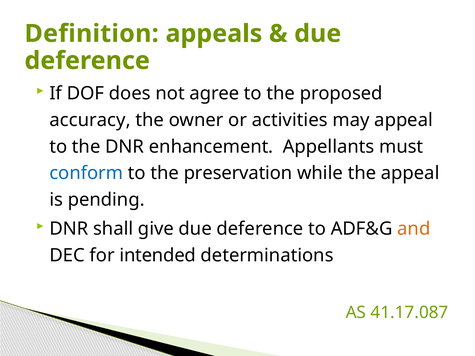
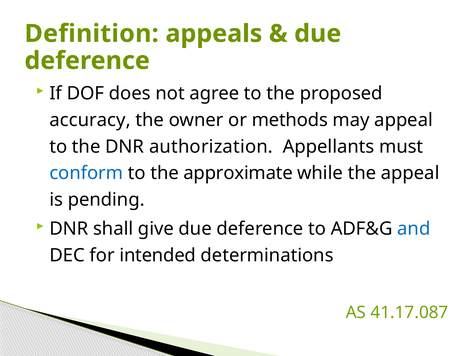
activities: activities -> methods (290, 120)
enhancement: enhancement -> authorization (211, 147)
preservation: preservation -> approximate (238, 173)
and colour: orange -> blue (414, 229)
